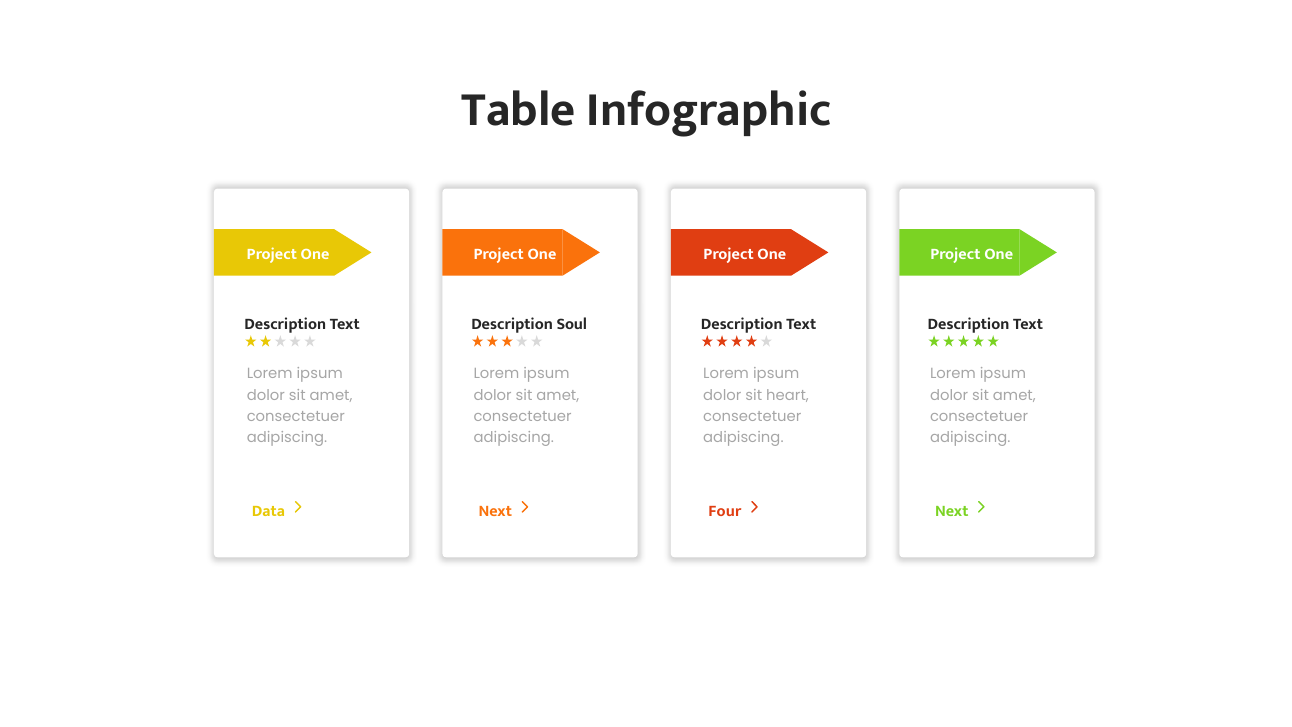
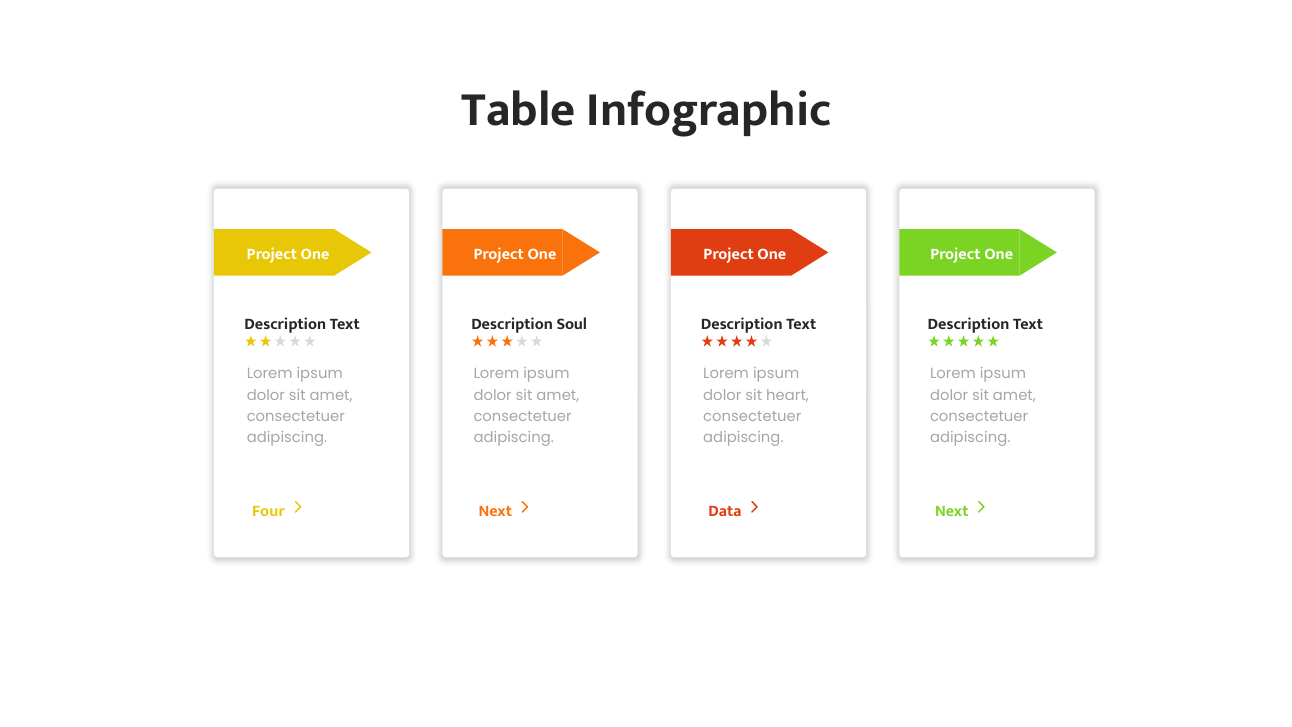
Data: Data -> Four (268, 511)
Four: Four -> Data (725, 511)
